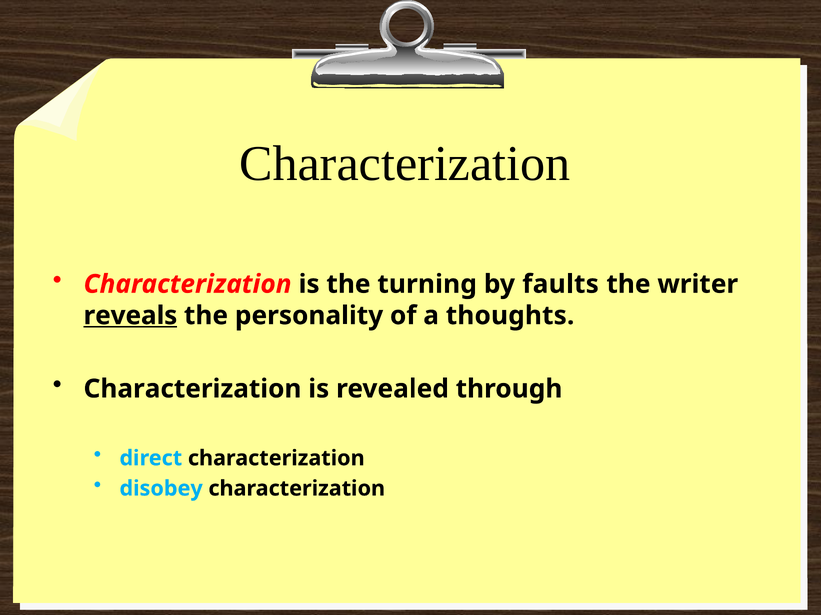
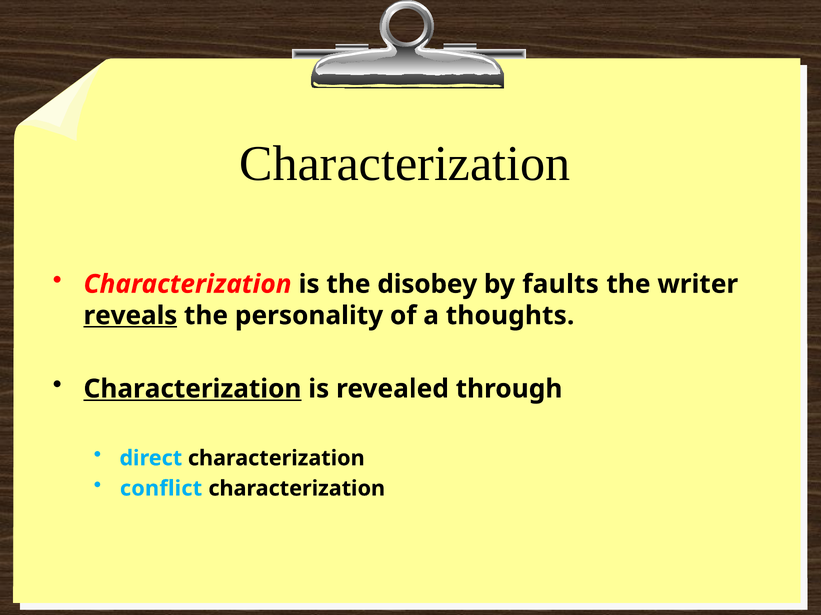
turning: turning -> disobey (427, 284)
Characterization underline: none -> present (193, 389)
disobey: disobey -> conflict (161, 489)
